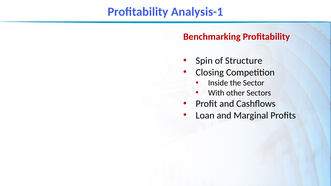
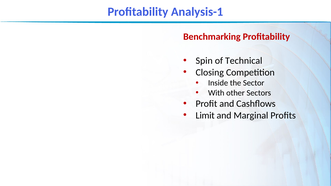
Structure: Structure -> Technical (244, 61)
Loan: Loan -> Limit (205, 115)
